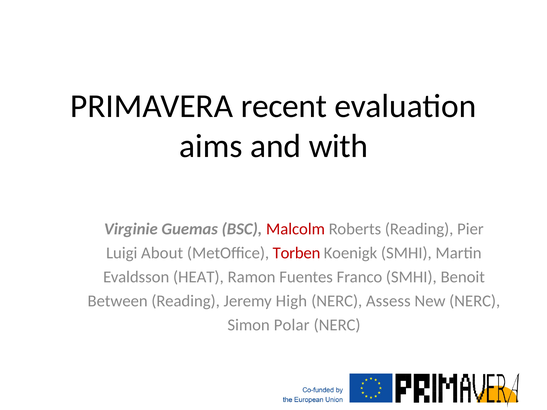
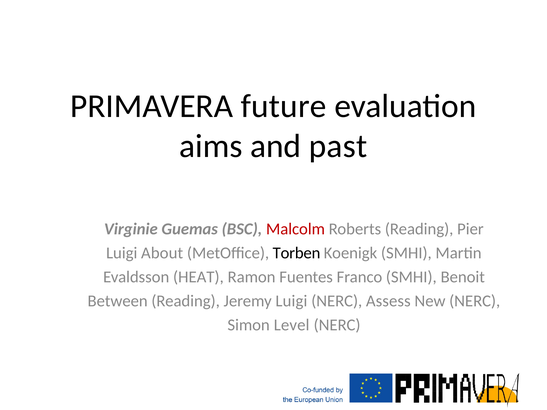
recent: recent -> future (284, 106)
with: with -> past (338, 146)
Torben colour: red -> black (297, 253)
Jeremy High: High -> Luigi (291, 301)
Polar: Polar -> Level (292, 325)
